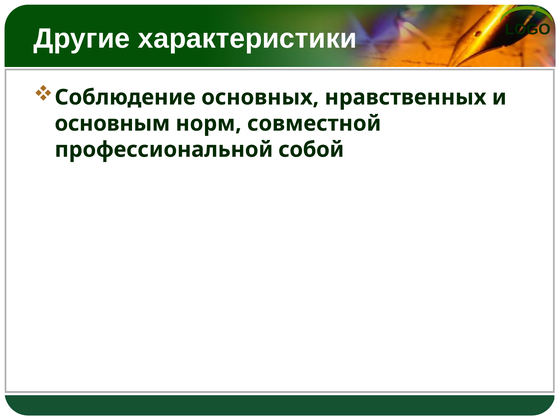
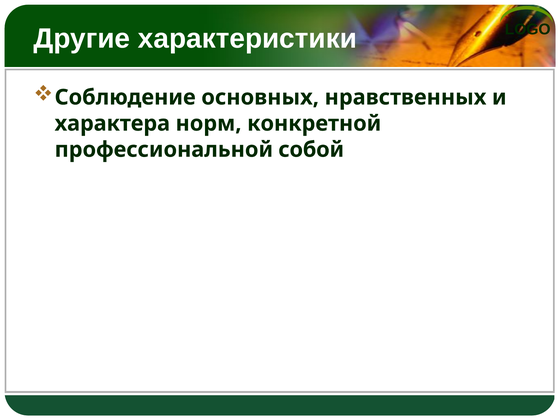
основным: основным -> характера (112, 123)
совместной: совместной -> конкретной (314, 123)
